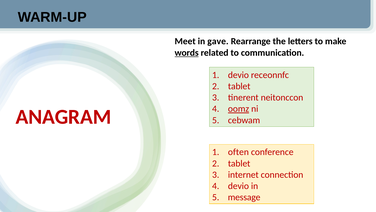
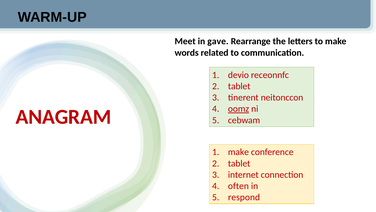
words underline: present -> none (187, 53)
often: often -> make (238, 152)
devio: devio -> often (238, 186)
message: message -> respond (244, 197)
